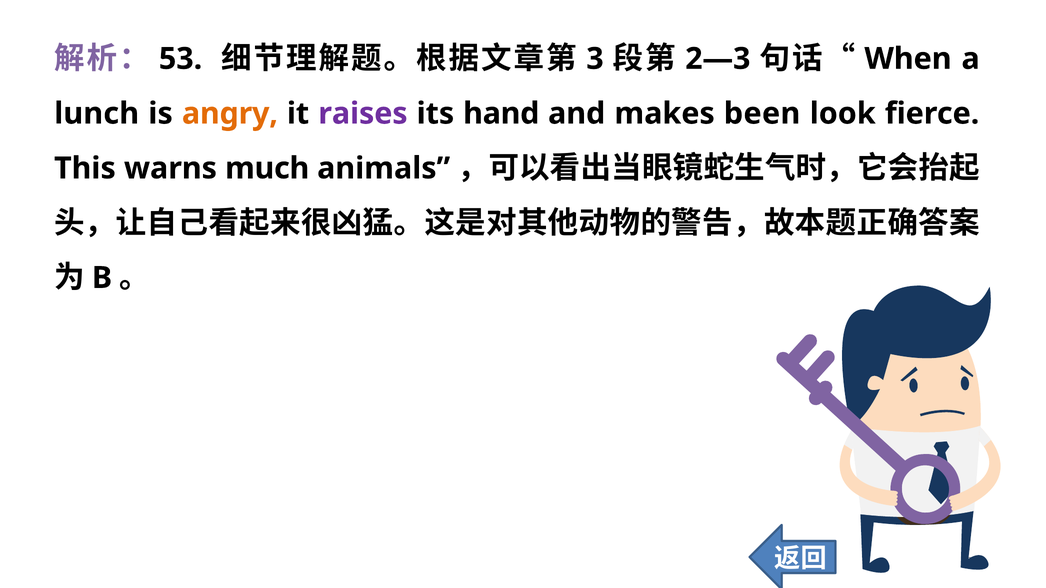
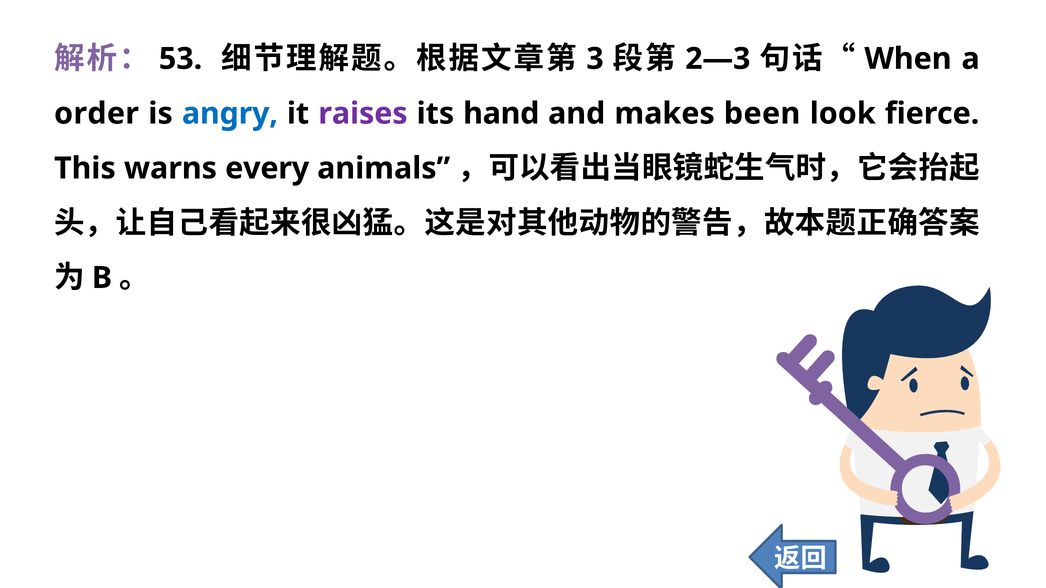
lunch: lunch -> order (97, 114)
angry colour: orange -> blue (230, 114)
much: much -> every (267, 168)
